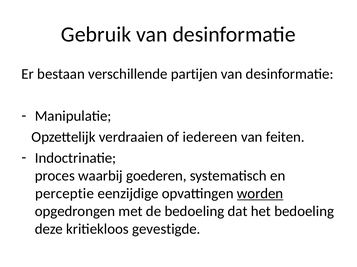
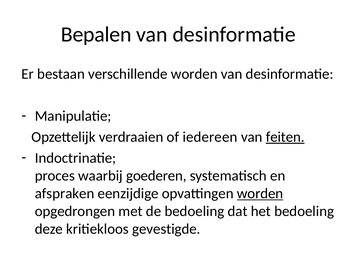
Gebruik: Gebruik -> Bepalen (96, 35)
verschillende partijen: partijen -> worden (194, 74)
feiten underline: none -> present (285, 137)
perceptie: perceptie -> afspraken (65, 194)
